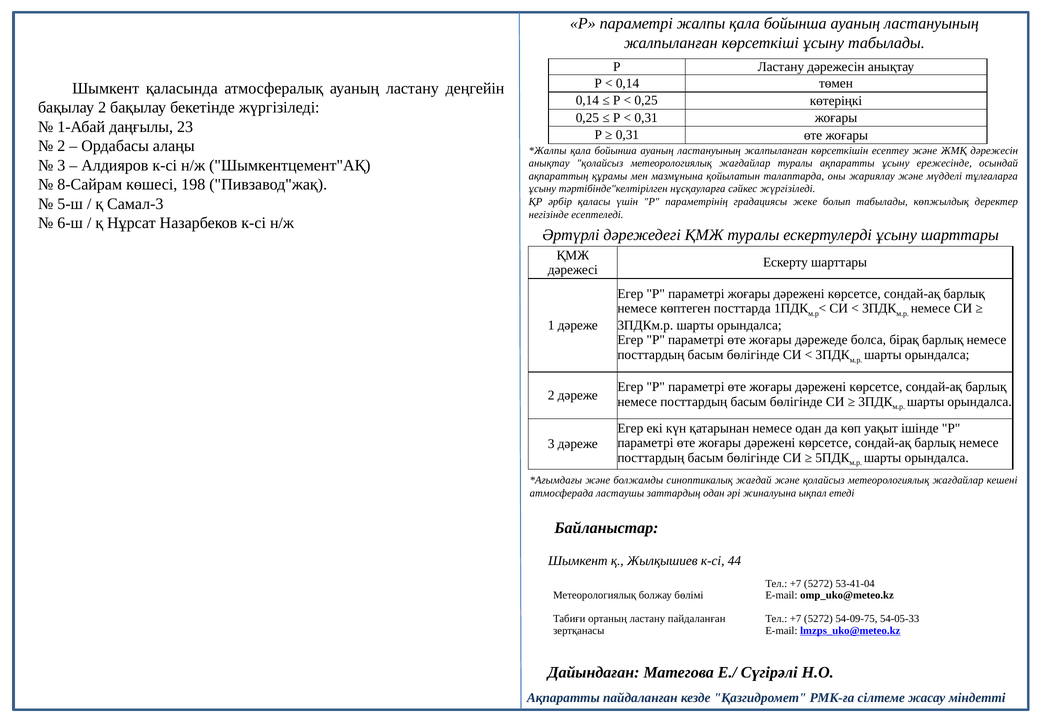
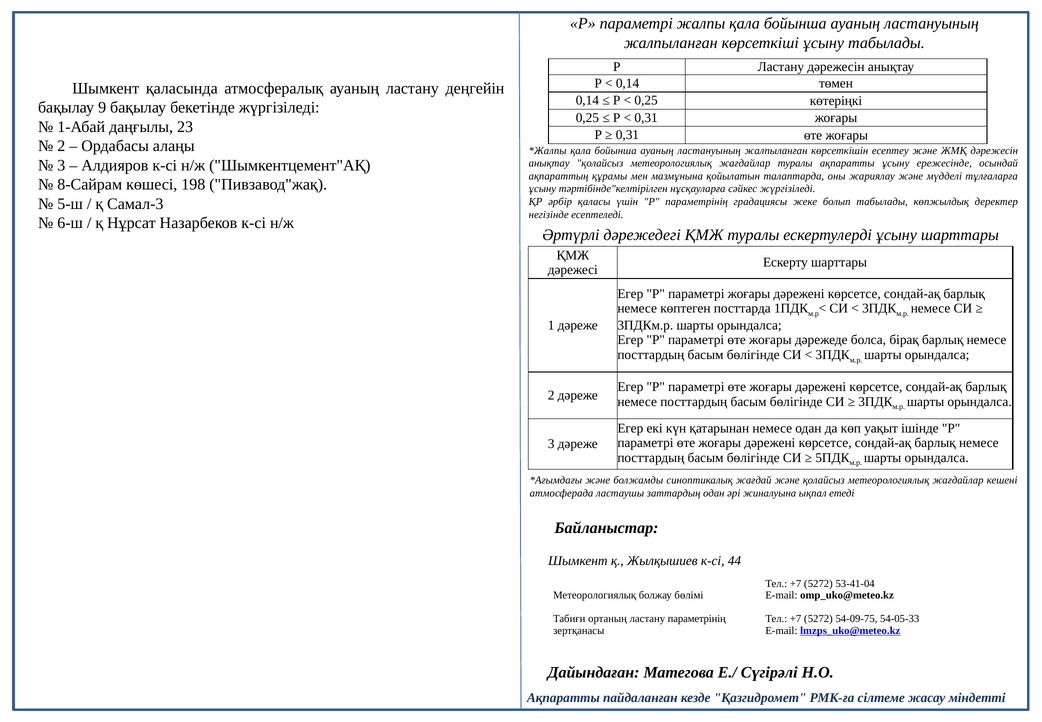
бақылау 2: 2 -> 9 (102, 108)
ластану пайдаланған: пайдаланған -> параметрінің (697, 618)
